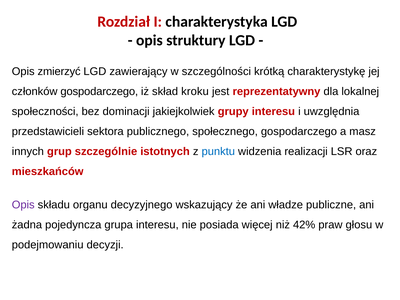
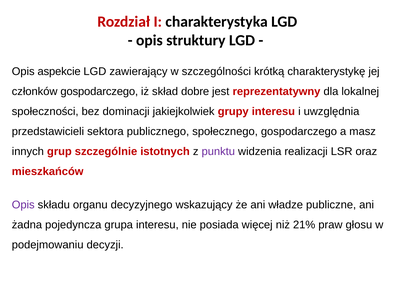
zmierzyć: zmierzyć -> aspekcie (59, 71)
kroku: kroku -> dobre (195, 91)
punktu colour: blue -> purple (218, 151)
42%: 42% -> 21% (304, 225)
